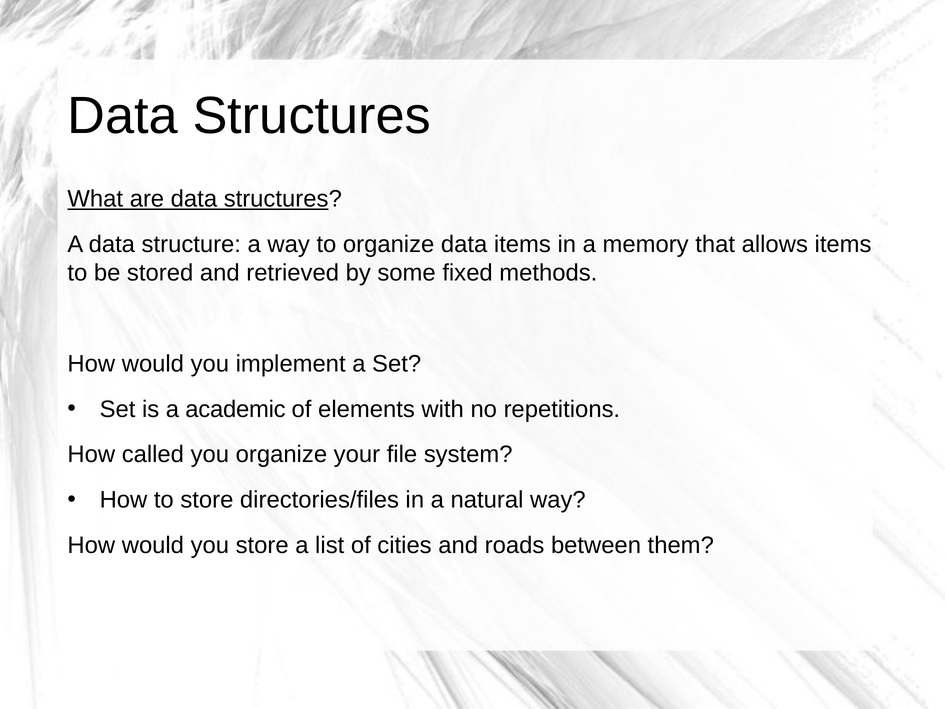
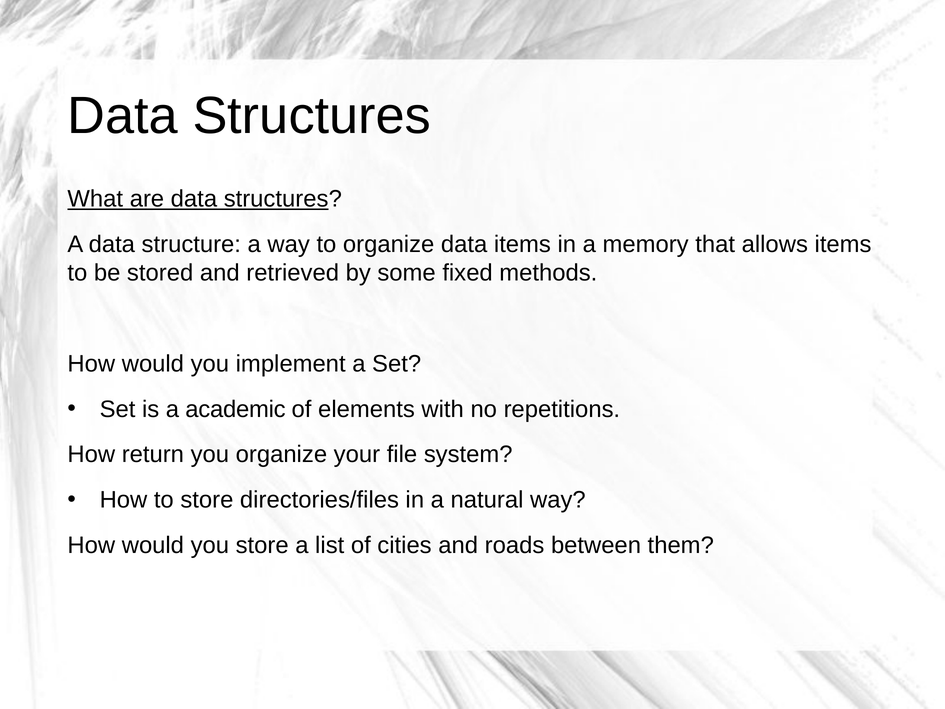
called: called -> return (153, 454)
